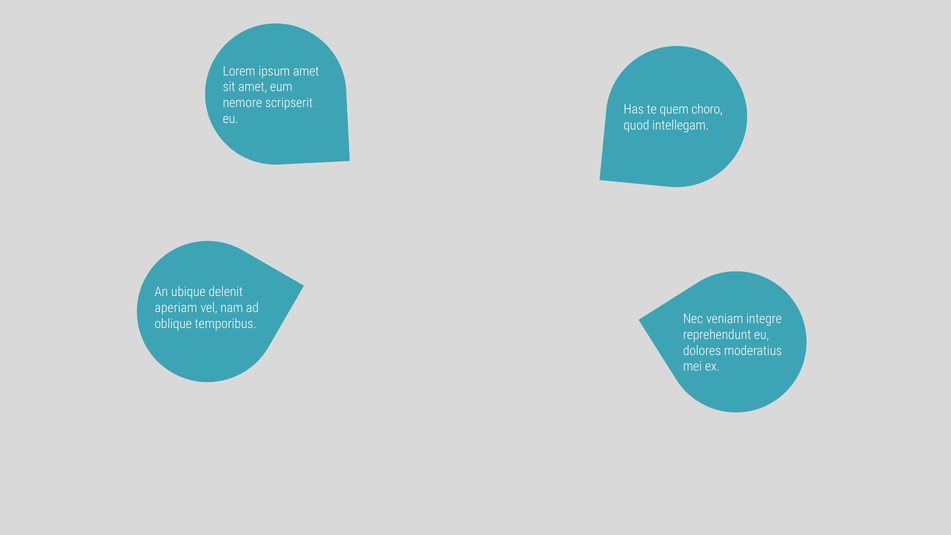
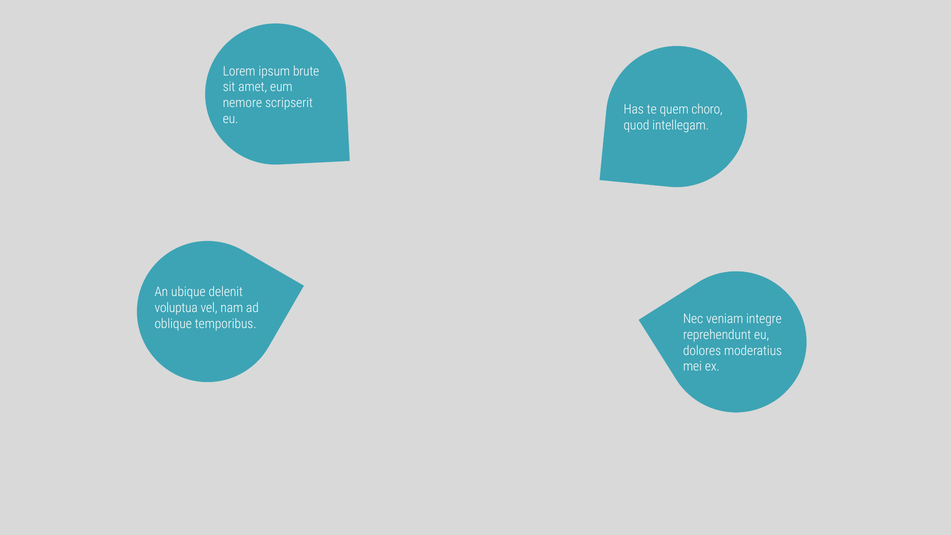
ipsum amet: amet -> brute (306, 71)
aperiam: aperiam -> voluptua (176, 308)
